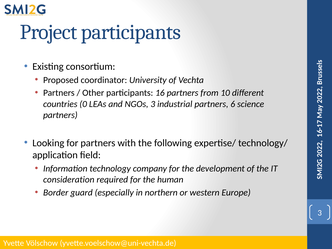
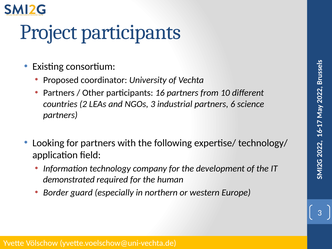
countries 0: 0 -> 2 (83, 104)
consideration: consideration -> demonstrated (69, 180)
